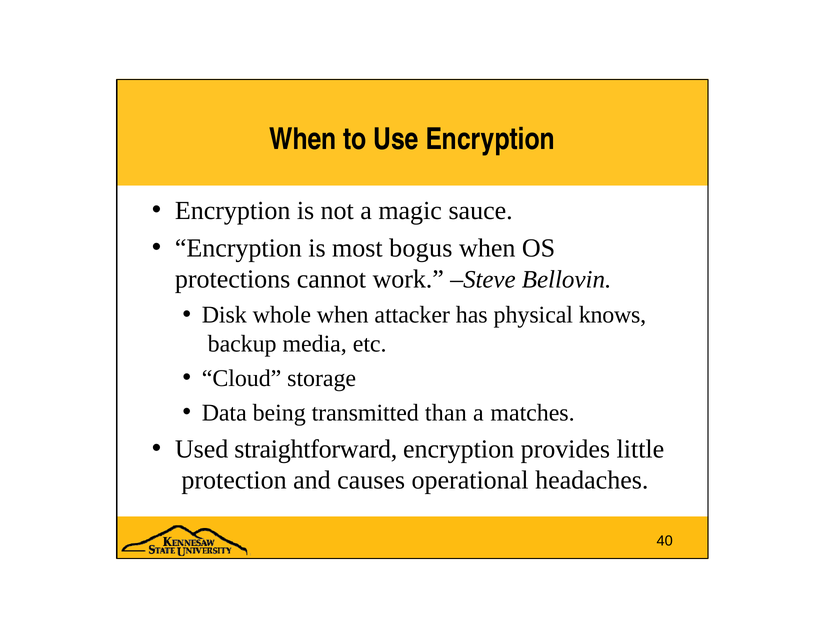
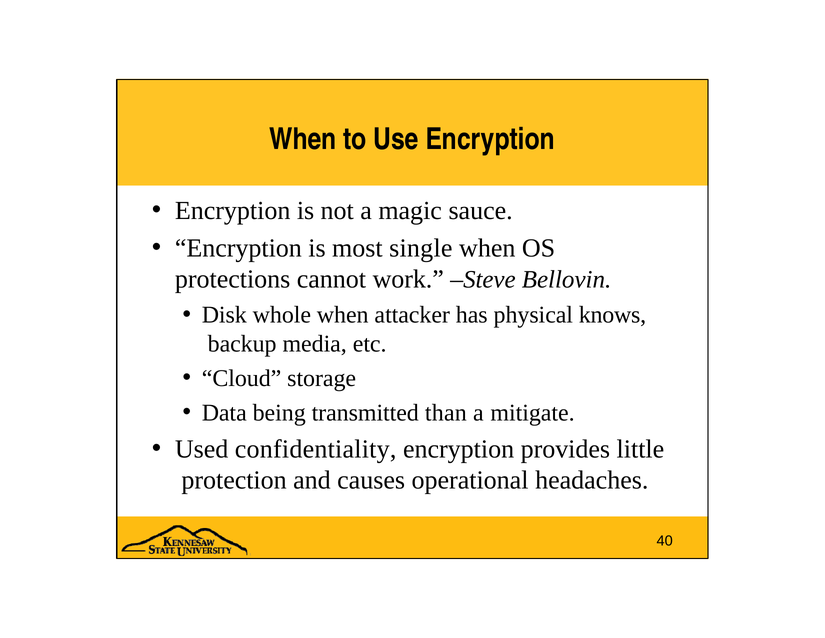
bogus: bogus -> single (421, 248)
matches: matches -> mitigate (533, 412)
straightforward: straightforward -> confidentiality (316, 449)
